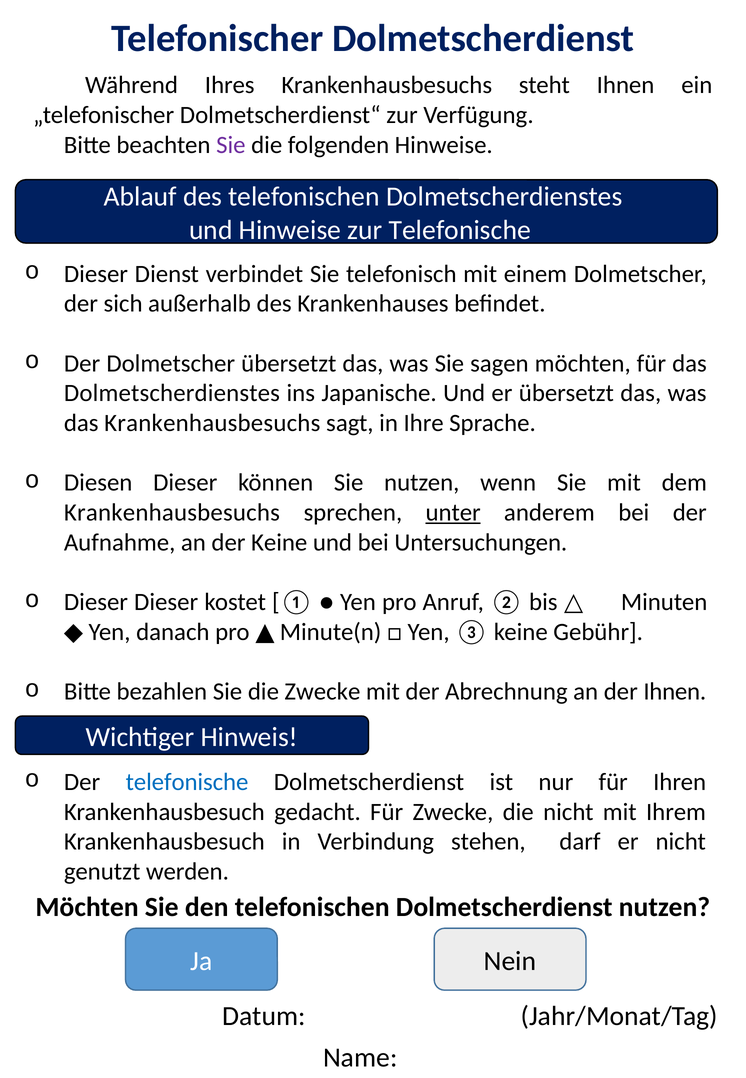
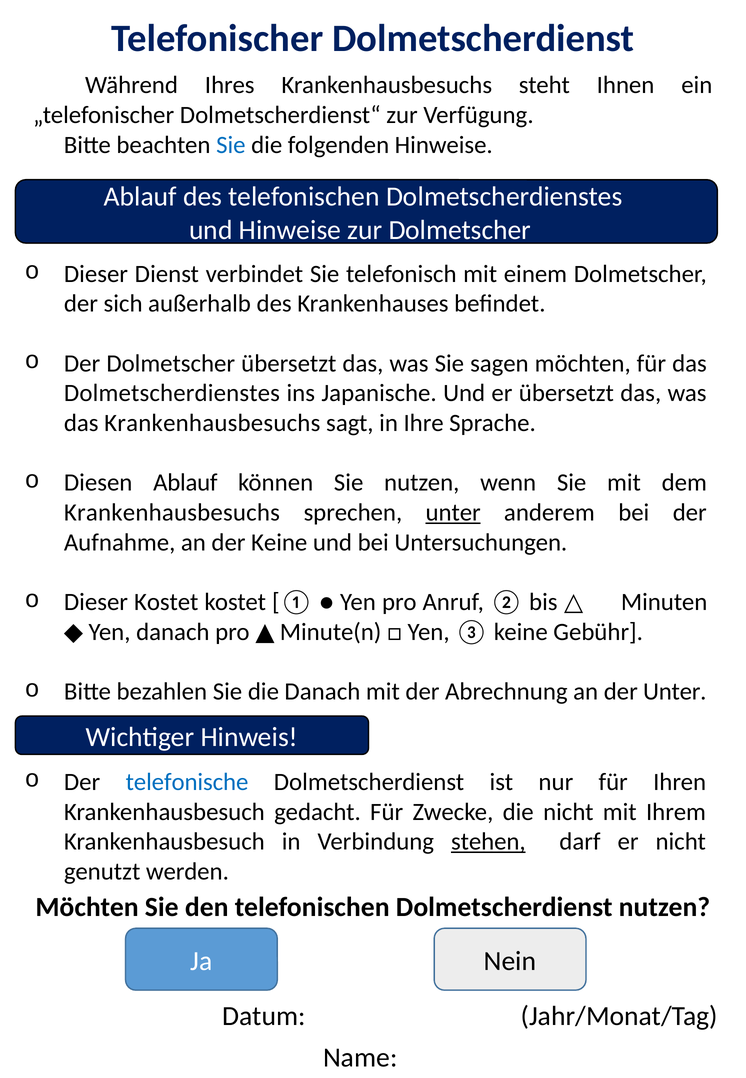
Sie colour: purple -> blue (231, 145)
zur Telefonische: Telefonische -> Dolmetscher (460, 230)
Diesen Dieser: Dieser -> Ablauf (185, 483)
Dieser Dieser: Dieser -> Kostet (166, 602)
die Zwecke: Zwecke -> Danach (322, 691)
der Ihnen: Ihnen -> Unter (675, 691)
stehen underline: none -> present (488, 841)
